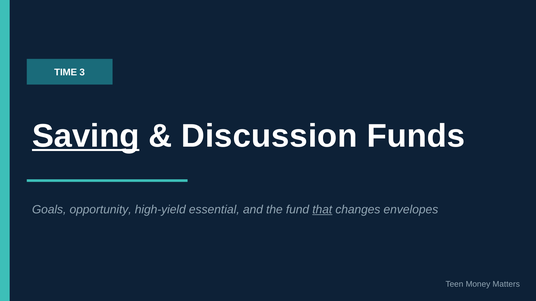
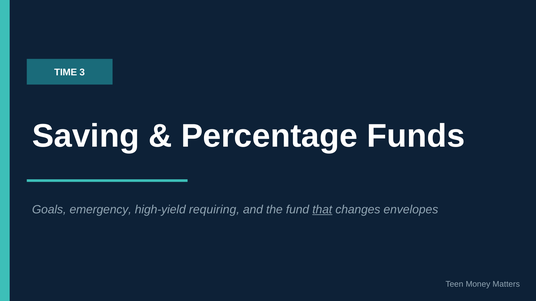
Saving underline: present -> none (86, 136)
Discussion: Discussion -> Percentage (269, 136)
opportunity: opportunity -> emergency (101, 210)
essential: essential -> requiring (214, 210)
